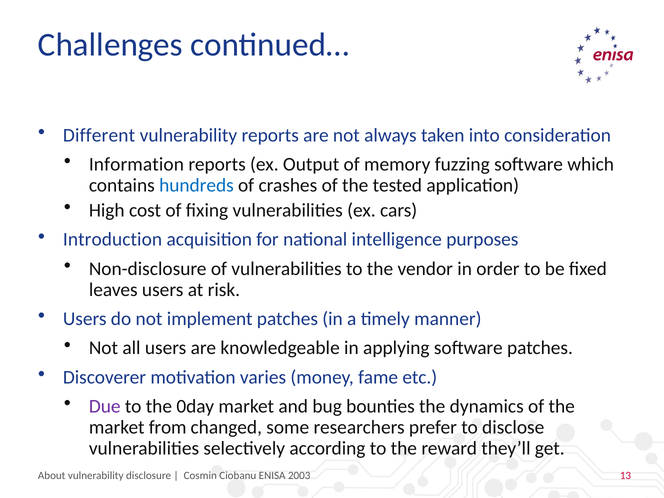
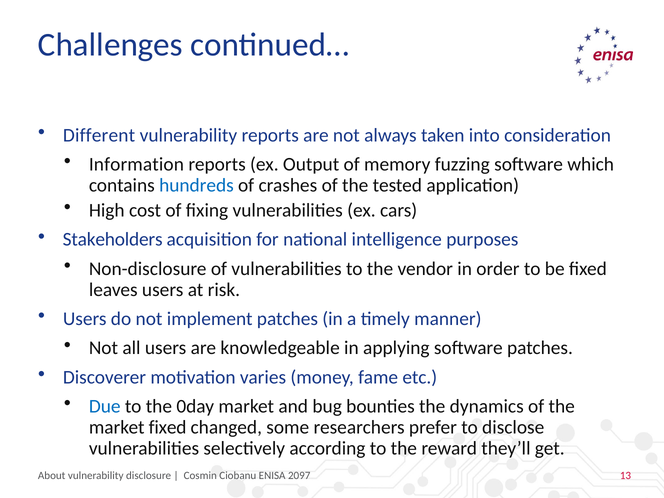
Introduction: Introduction -> Stakeholders (113, 240)
Due colour: purple -> blue (105, 406)
market from: from -> fixed (168, 427)
2003: 2003 -> 2097 (299, 475)
